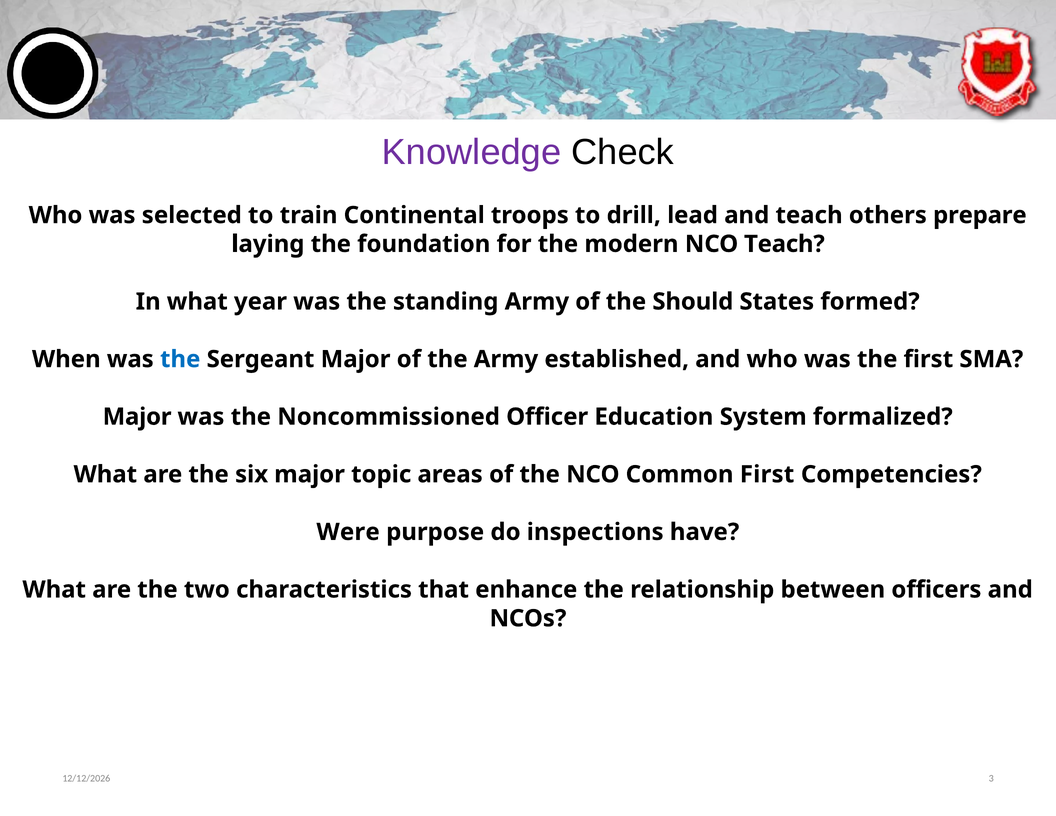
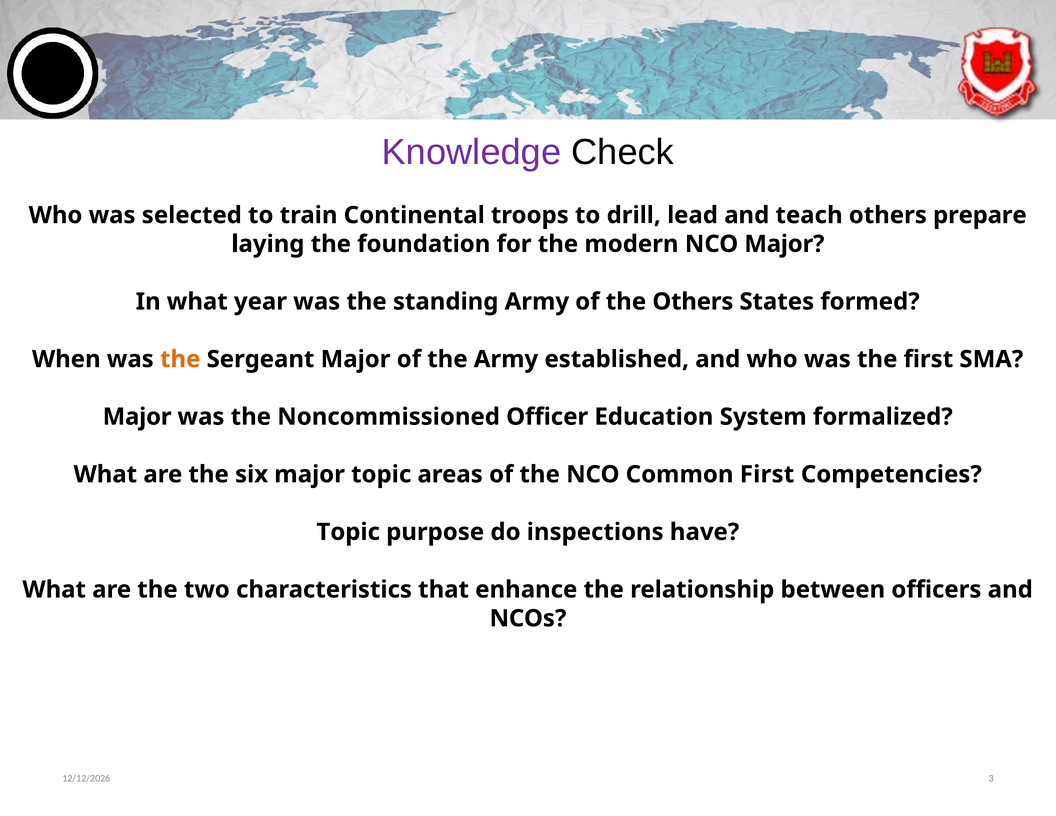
NCO Teach: Teach -> Major (784, 244)
the Should: Should -> Others (693, 302)
the colour: blue -> orange (180, 359)
Were: Were -> Topic (348, 532)
